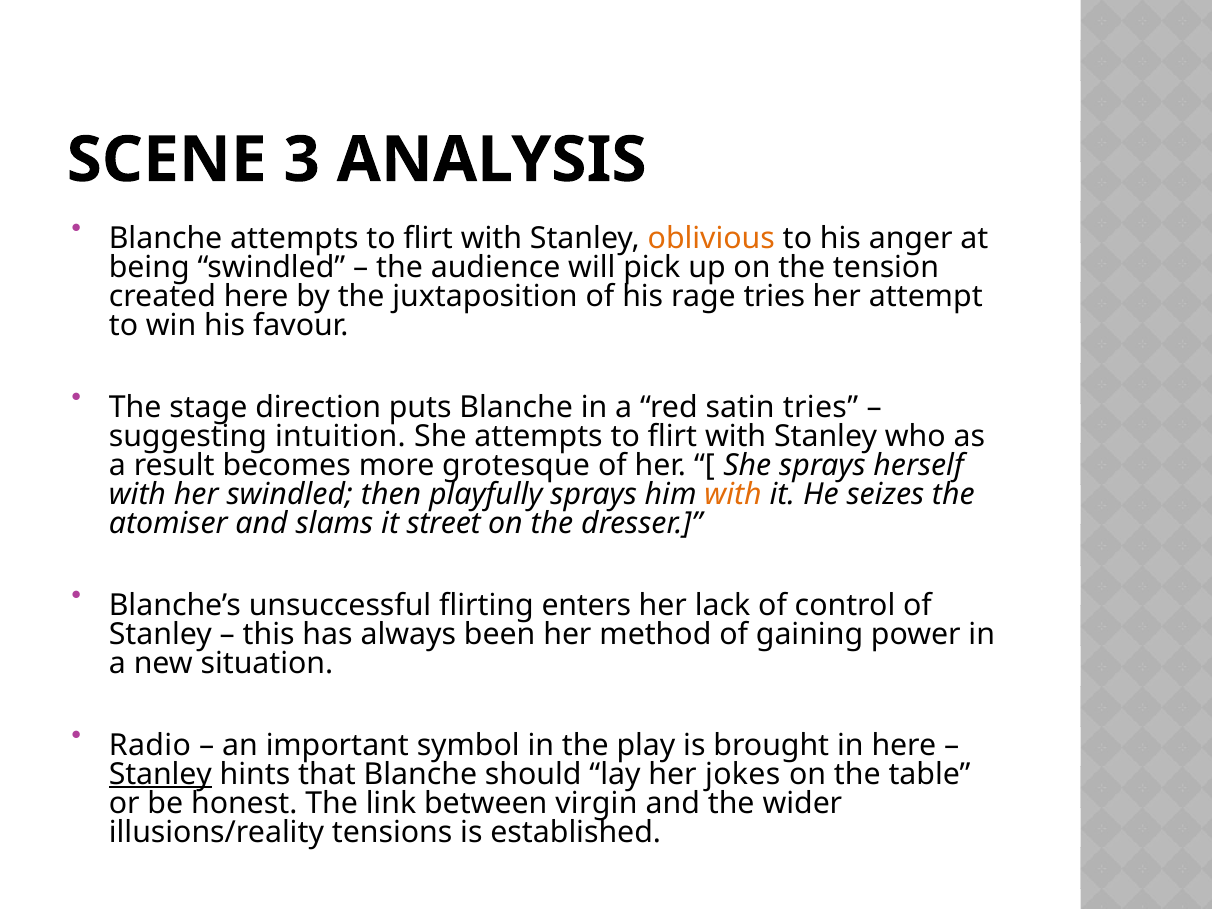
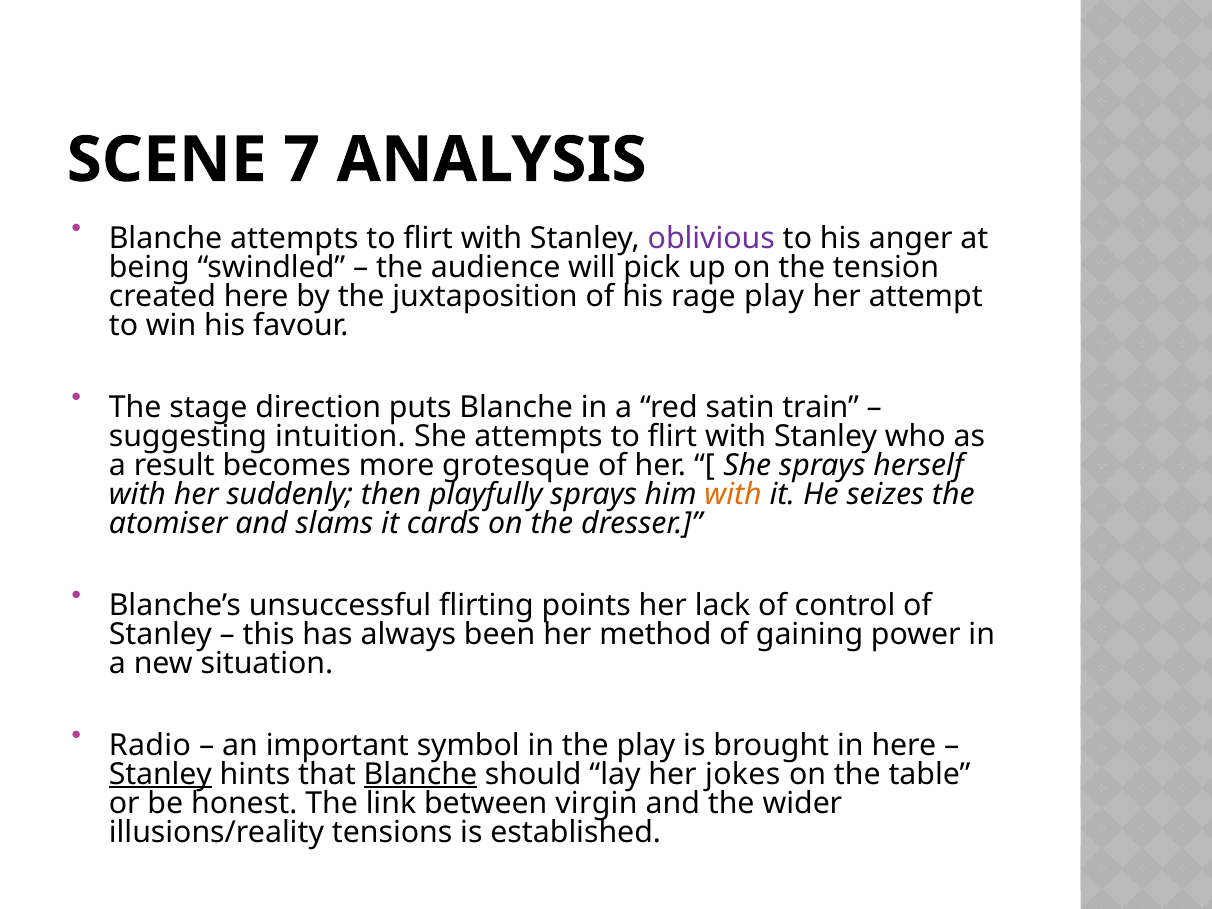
3: 3 -> 7 (302, 160)
oblivious colour: orange -> purple (711, 238)
rage tries: tries -> play (774, 297)
satin tries: tries -> train (821, 407)
her swindled: swindled -> suddenly (290, 495)
street: street -> cards (444, 524)
enters: enters -> points (586, 605)
Blanche underline: none -> present (420, 774)
